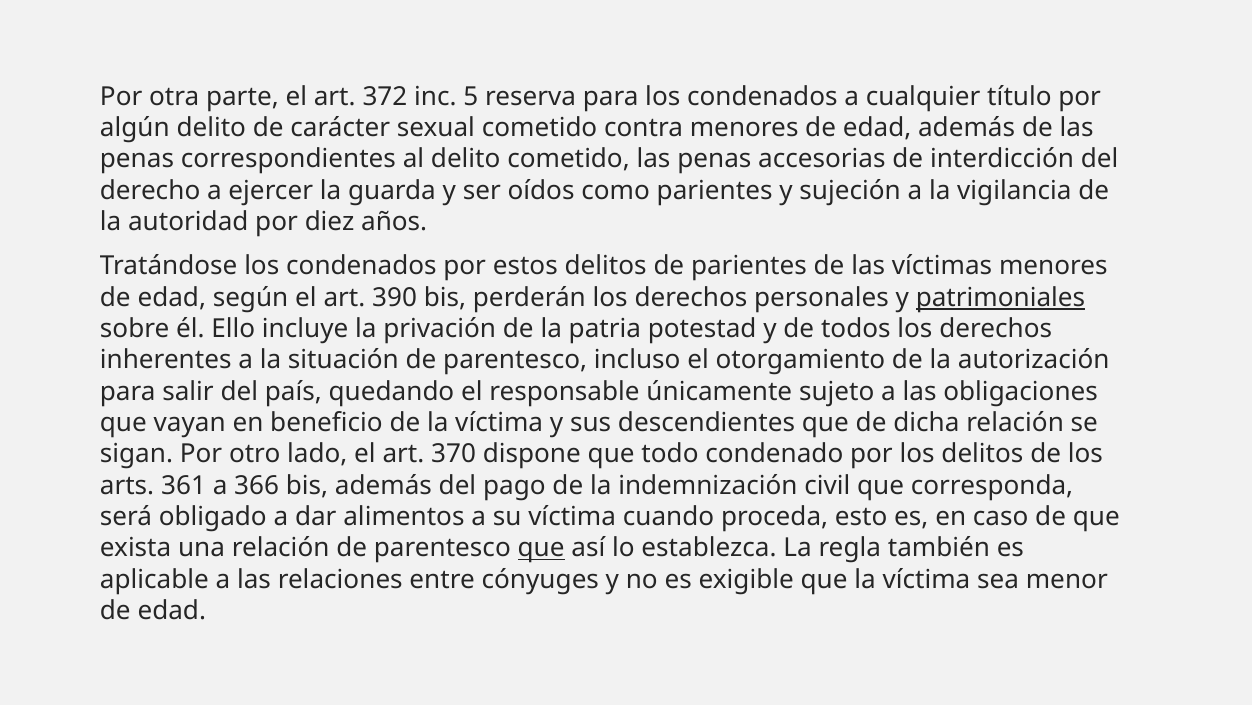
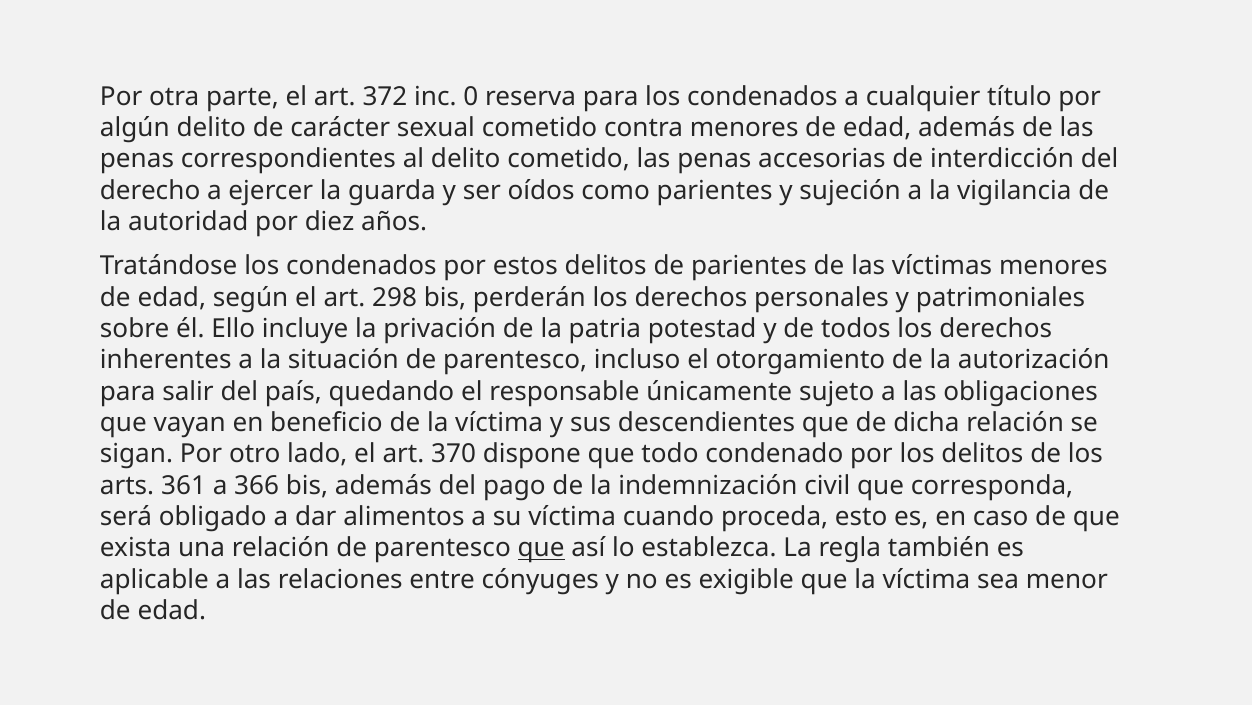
5: 5 -> 0 (471, 96)
390: 390 -> 298 (395, 297)
patrimoniales underline: present -> none (1000, 297)
